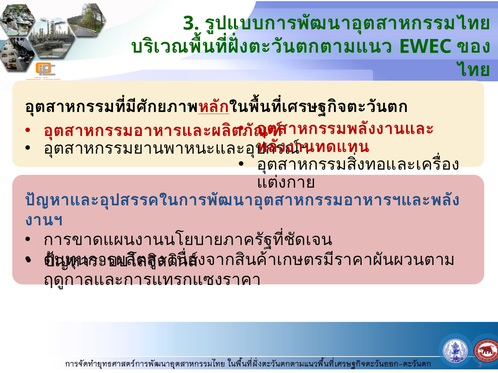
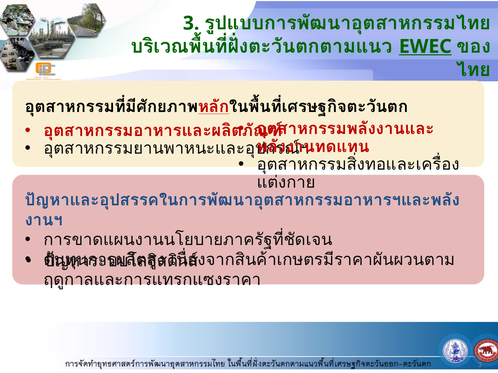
EWEC underline: none -> present (425, 47)
